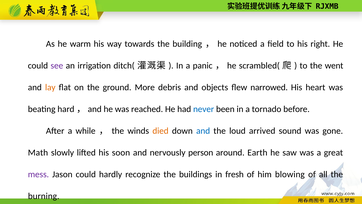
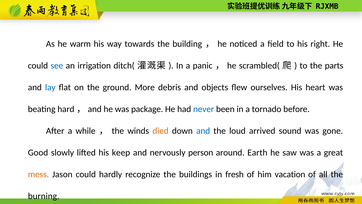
see colour: purple -> blue (57, 65)
went: went -> parts (334, 65)
lay colour: orange -> blue (50, 87)
narrowed: narrowed -> ourselves (269, 87)
reached: reached -> package (147, 109)
Math: Math -> Good (38, 152)
soon: soon -> keep (121, 152)
mess colour: purple -> orange (38, 174)
blowing: blowing -> vacation (290, 174)
